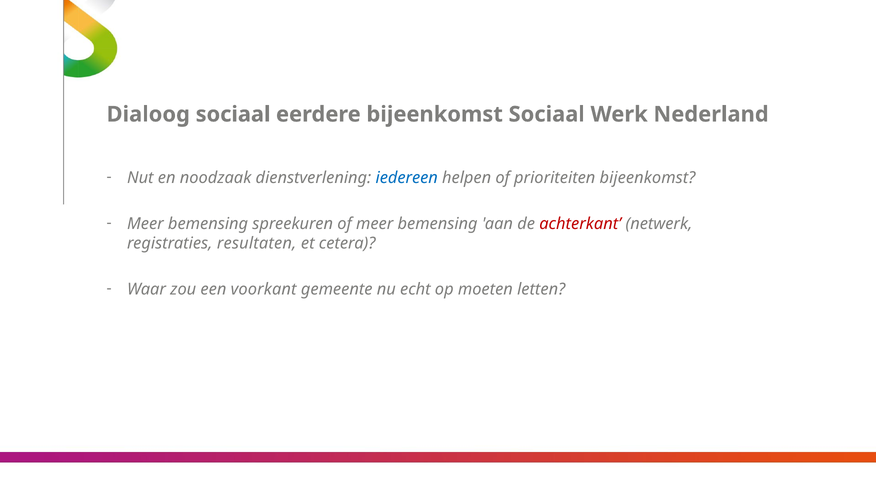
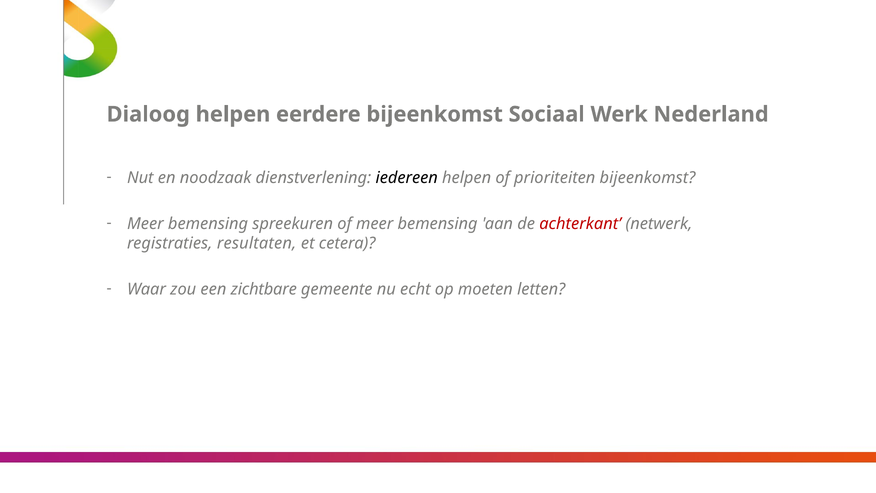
Dialoog sociaal: sociaal -> helpen (233, 114)
iedereen colour: blue -> black (407, 178)
voorkant: voorkant -> zichtbare (264, 289)
